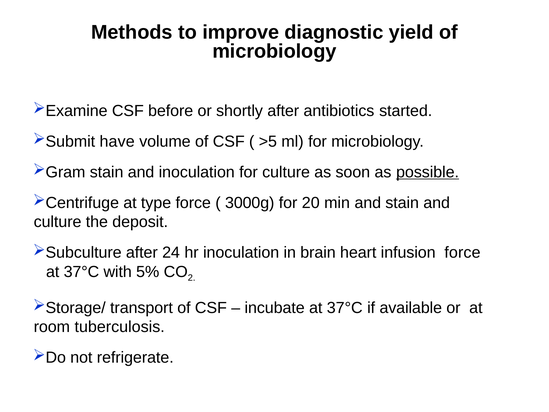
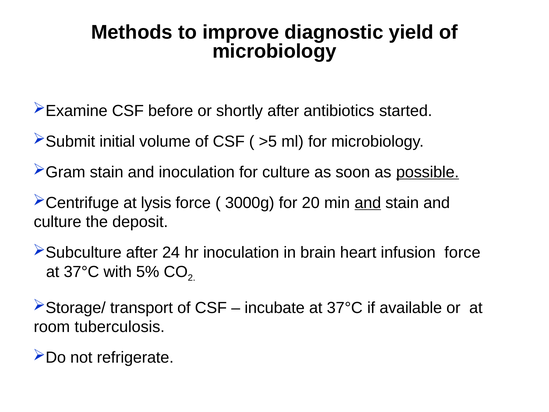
have: have -> initial (117, 141)
type: type -> lysis (156, 203)
and underline: none -> present (368, 203)
